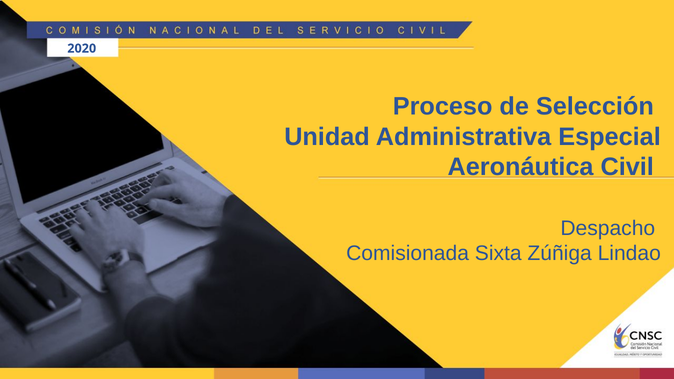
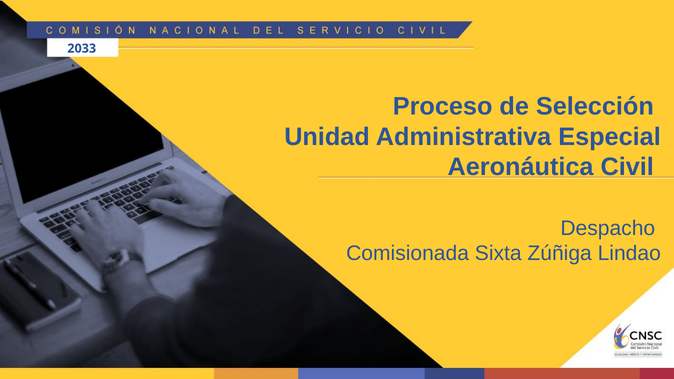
2020: 2020 -> 2033 (82, 48)
